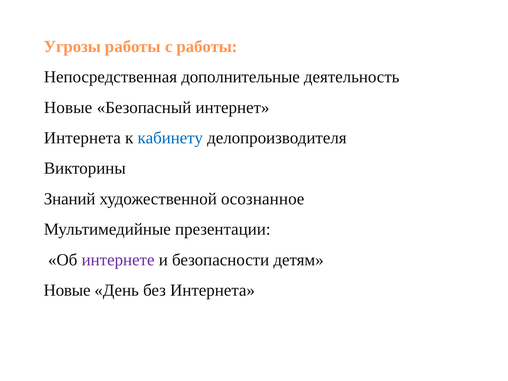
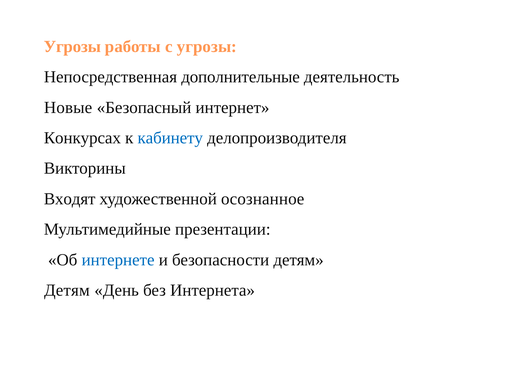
с работы: работы -> угрозы (207, 46)
Интернета: Интернета -> Конкурсах (82, 138)
Знаний: Знаний -> Входят (70, 199)
интернете colour: purple -> blue (118, 260)
Новые: Новые -> Детям (67, 290)
